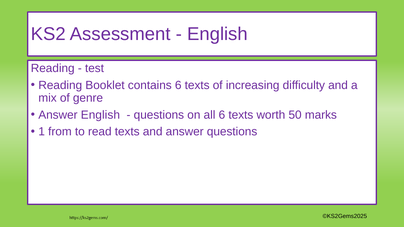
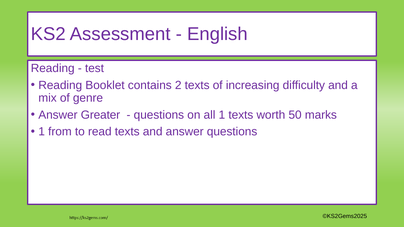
contains 6: 6 -> 2 (178, 85)
Answer English: English -> Greater (100, 115)
all 6: 6 -> 1 (222, 115)
